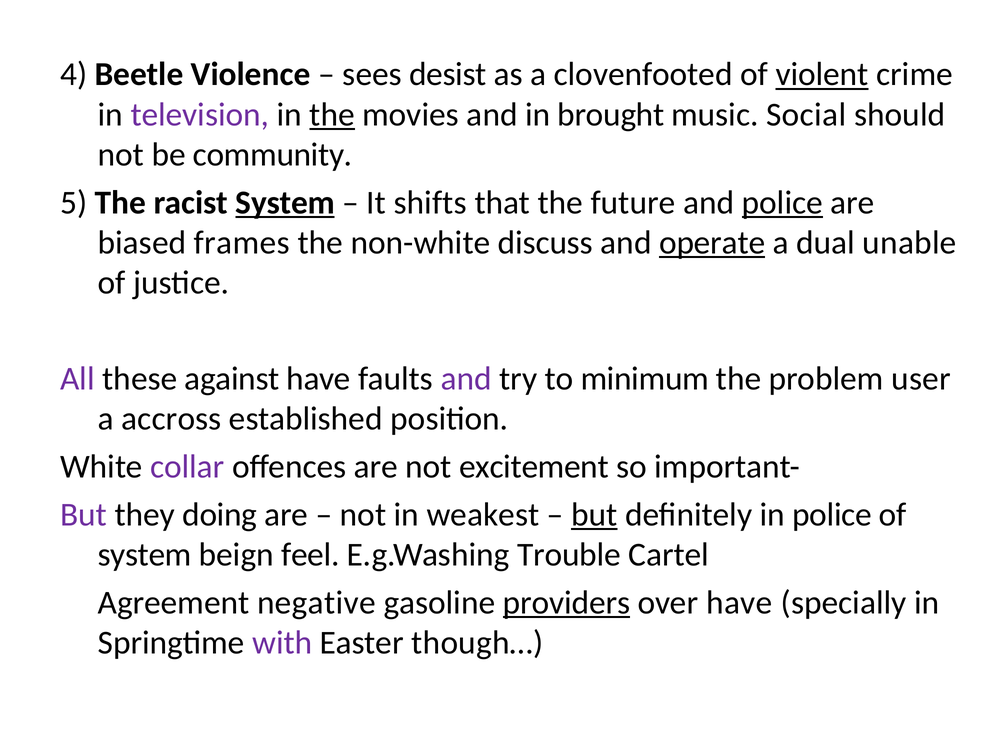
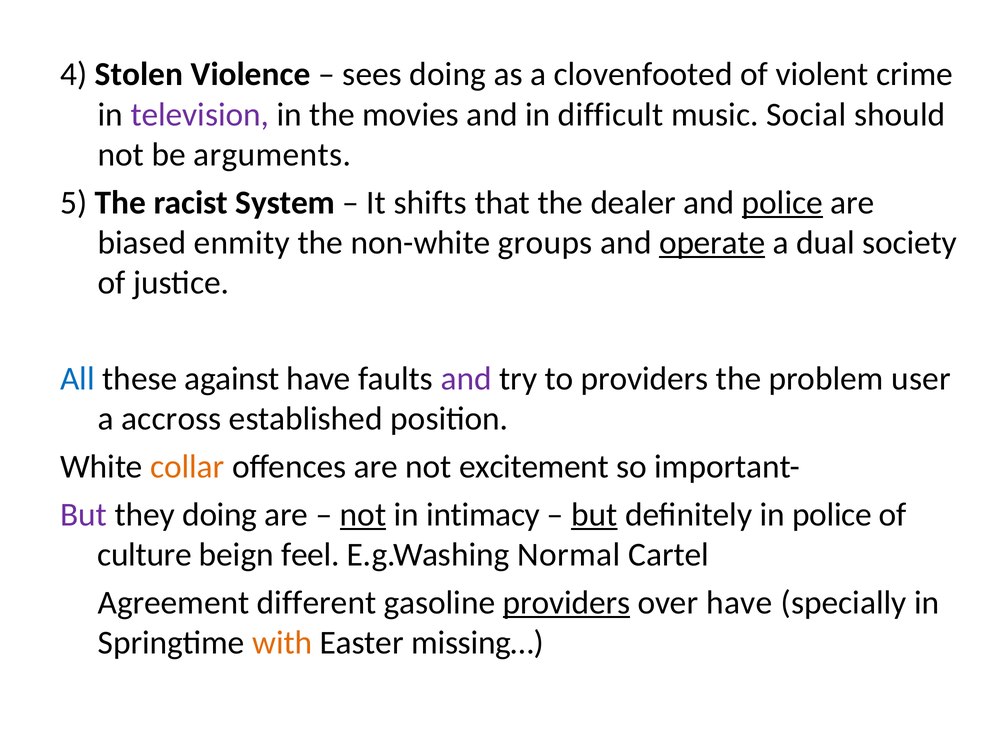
Beetle: Beetle -> Stolen (139, 74)
sees desist: desist -> doing (448, 74)
violent underline: present -> none (822, 74)
the underline: present -> none (332, 115)
brought: brought -> difficult (611, 115)
community: community -> arguments (272, 155)
System underline: present -> none (285, 203)
future: future -> dealer (633, 203)
frames: frames -> enmity (242, 243)
discuss: discuss -> groups (545, 243)
unable: unable -> society (910, 243)
All colour: purple -> blue (77, 379)
to minimum: minimum -> providers (645, 379)
collar colour: purple -> orange (187, 467)
not underline: none -> present (363, 515)
weakest: weakest -> intimacy (483, 515)
system: system -> culture (145, 555)
Trouble: Trouble -> Normal (569, 555)
negative: negative -> different (317, 603)
with colour: purple -> orange (282, 643)
though…: though… -> missing… (478, 643)
